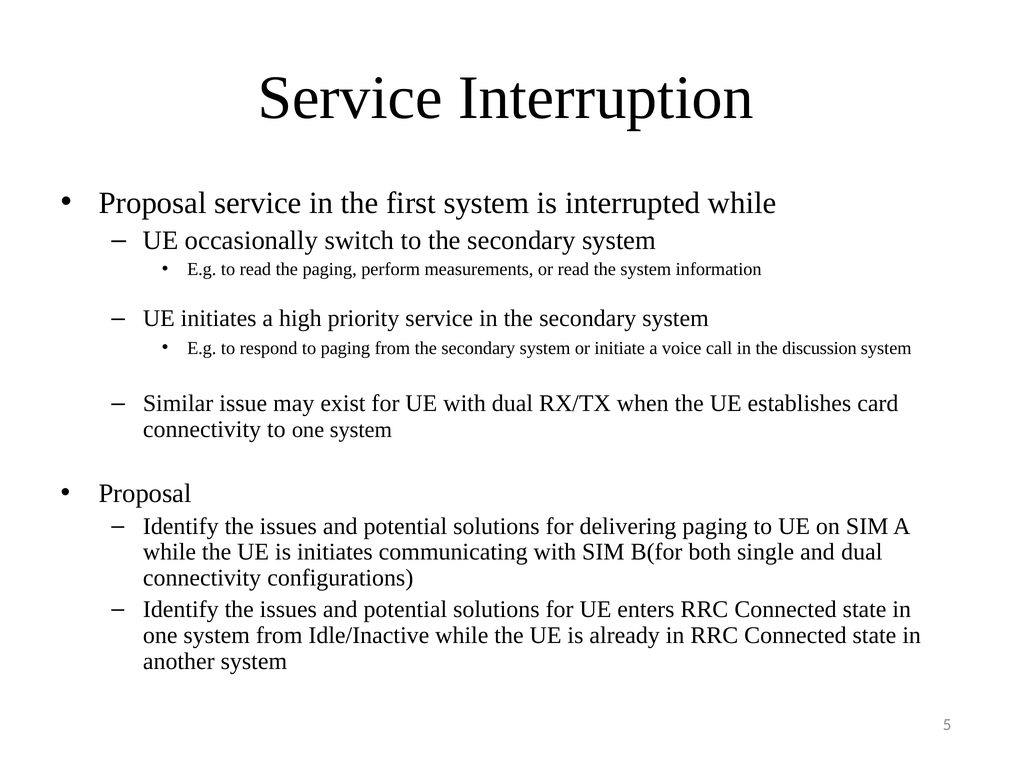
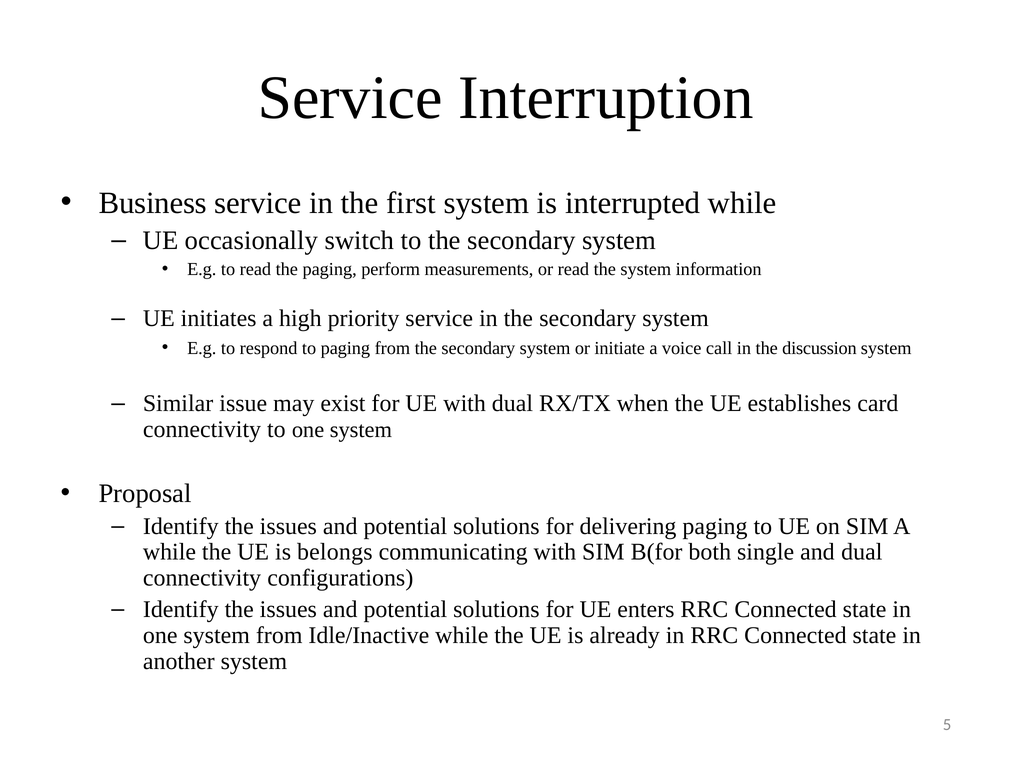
Proposal: Proposal -> Business (153, 203)
is initiates: initiates -> belongs (335, 552)
